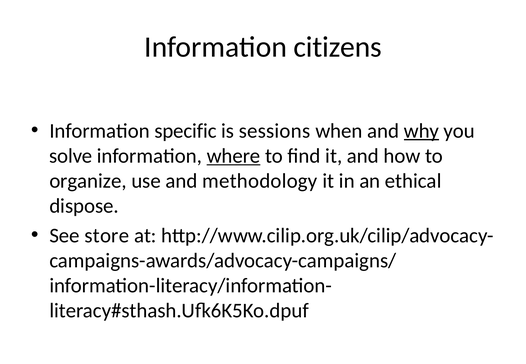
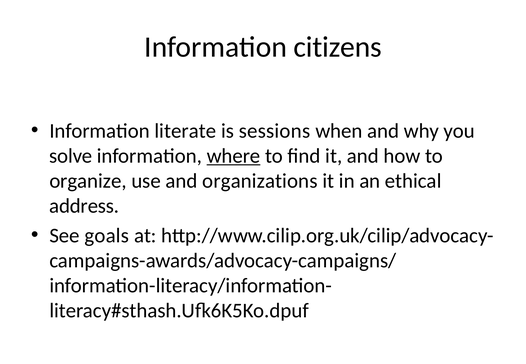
specific: specific -> literate (185, 131)
why underline: present -> none (421, 131)
methodology: methodology -> organizations (260, 181)
dispose: dispose -> address (84, 206)
store: store -> goals (107, 236)
